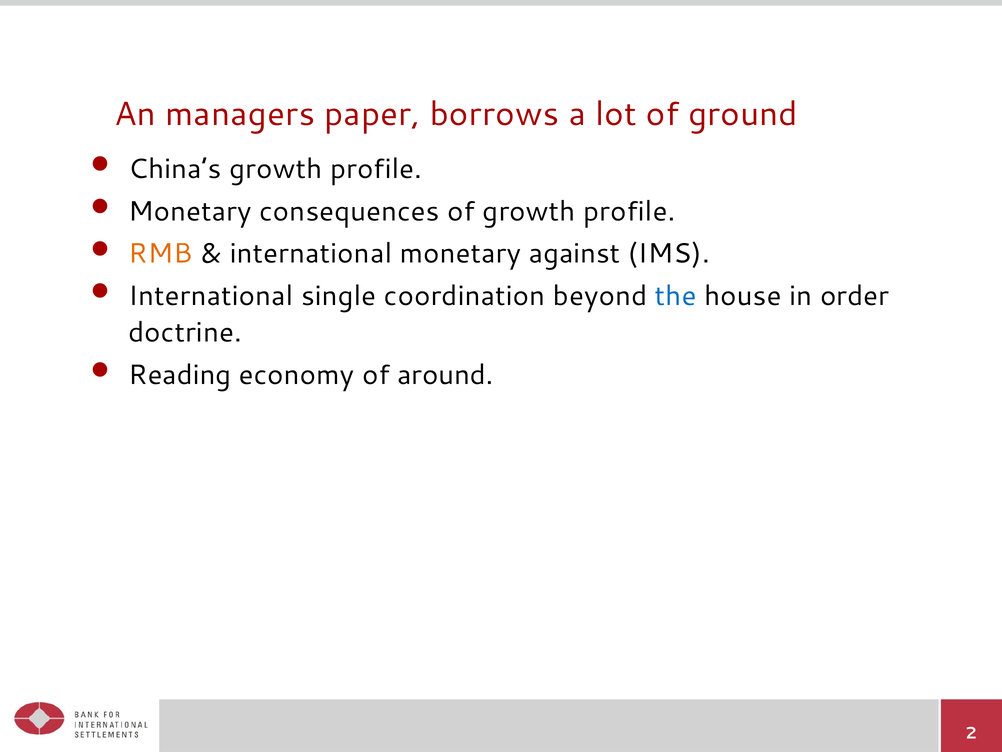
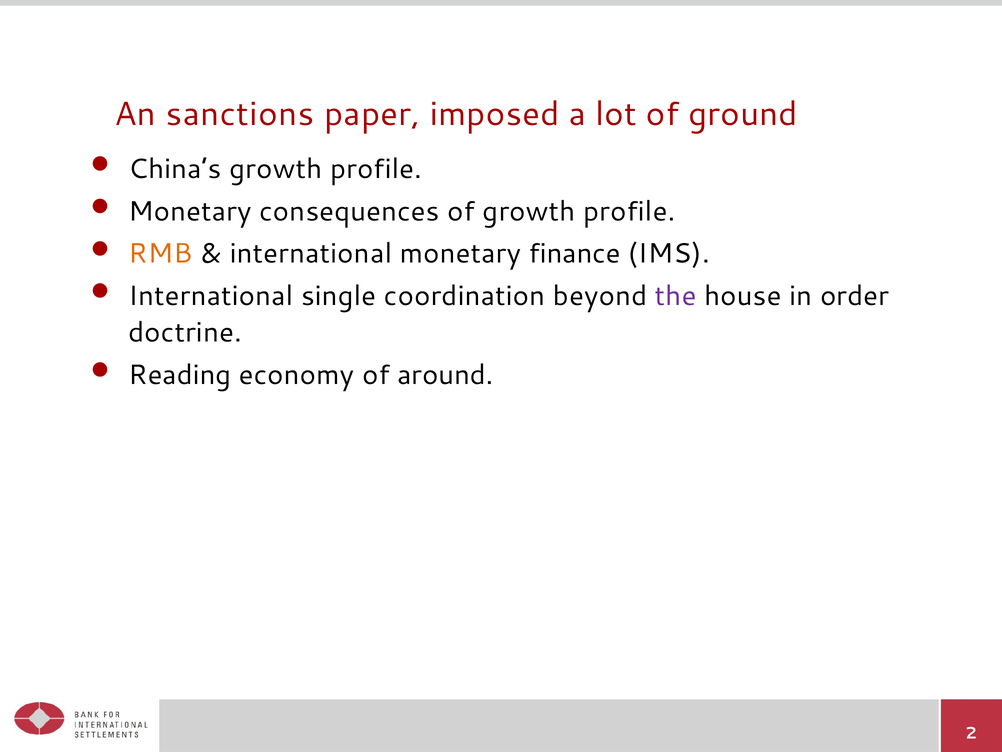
managers: managers -> sanctions (240, 114)
borrows: borrows -> imposed (495, 114)
against: against -> finance (575, 253)
the colour: blue -> purple (676, 296)
